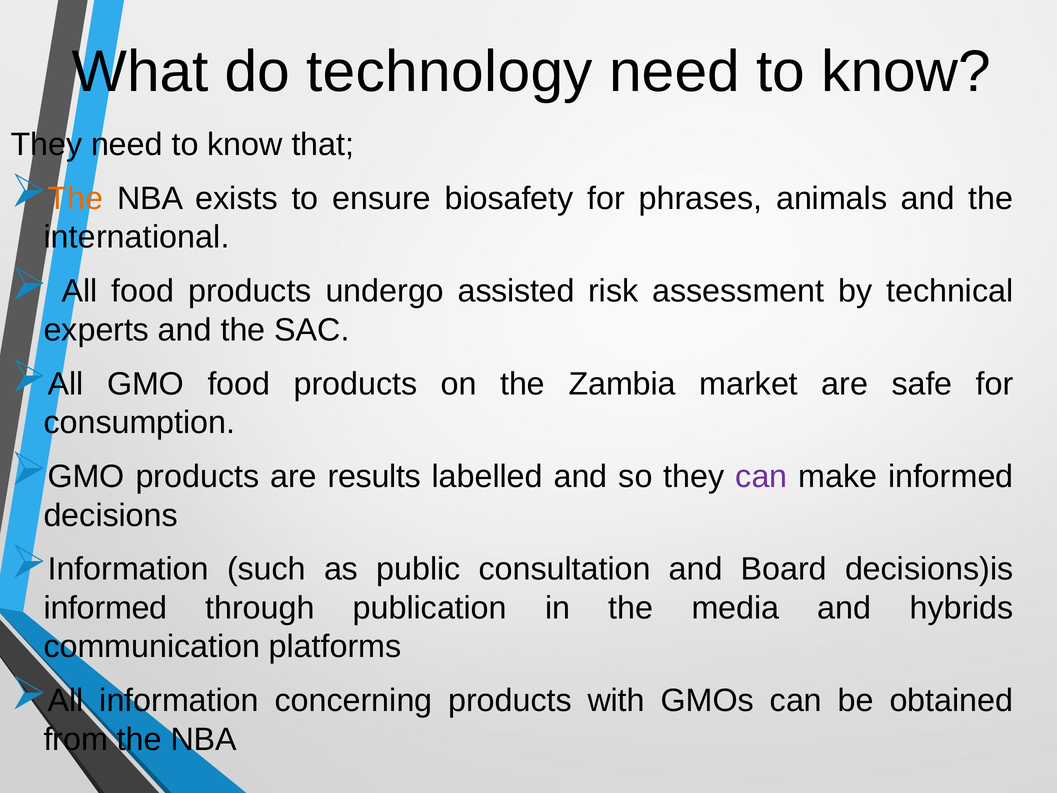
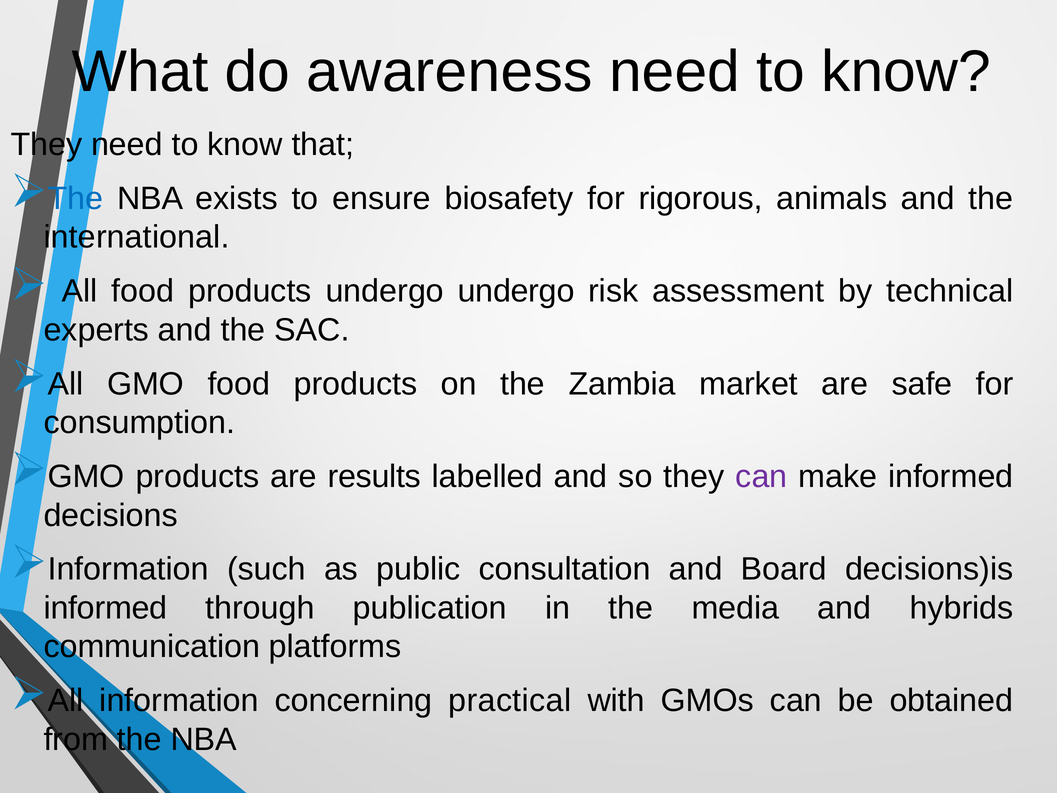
technology: technology -> awareness (450, 72)
The colour: orange -> blue (75, 198)
phrases: phrases -> rigorous (701, 198)
undergo assisted: assisted -> undergo (516, 291)
concerning products: products -> practical (510, 701)
